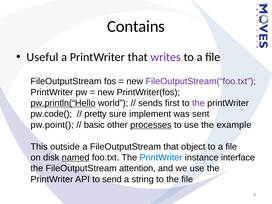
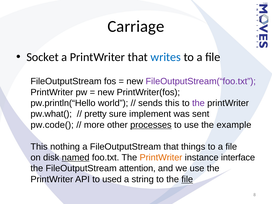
Contains: Contains -> Carriage (136, 26)
Useful: Useful -> Socket (43, 57)
writes colour: purple -> blue (166, 57)
pw.println(“Hello underline: present -> none (63, 103)
sends first: first -> this (172, 103)
pw.code(: pw.code( -> pw.what( (51, 114)
pw.point(: pw.point( -> pw.code( (52, 125)
basic: basic -> more (94, 125)
outside: outside -> nothing (65, 147)
object: object -> things (193, 147)
PrintWriter colour: blue -> orange (161, 158)
send: send -> used (112, 179)
file underline: none -> present (187, 179)
